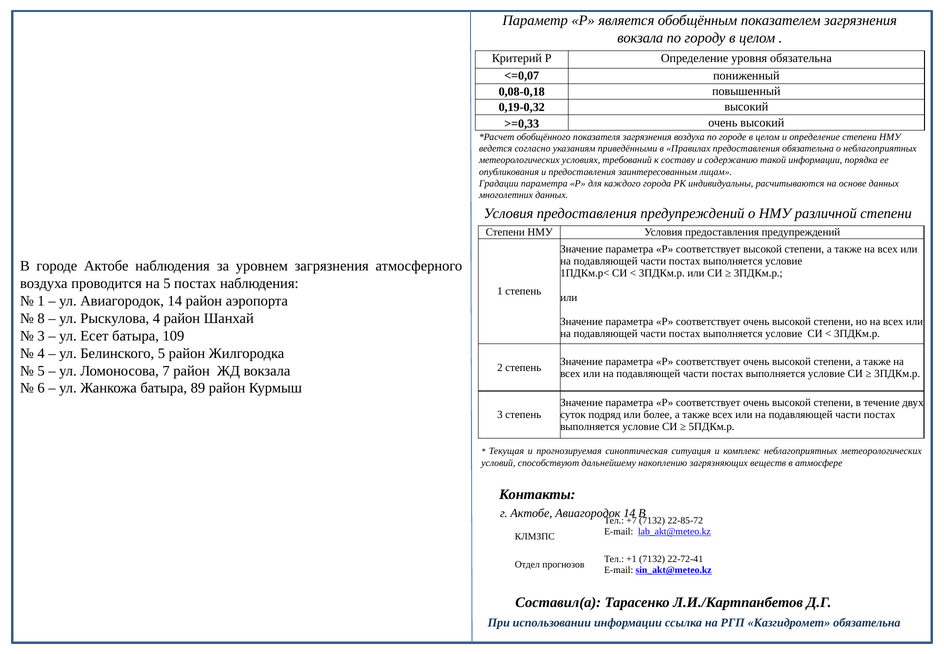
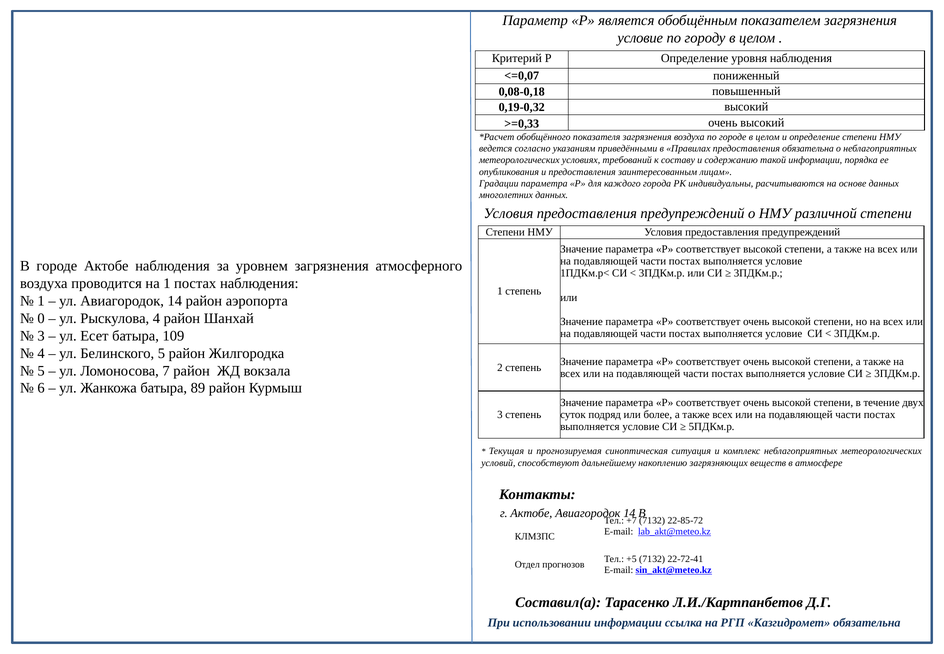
вокзала: вокзала -> условие (640, 38)
уровня обязательна: обязательна -> наблюдения (801, 58)
на 5: 5 -> 1 (167, 283)
8: 8 -> 0 (41, 318)
+1: +1 -> +5 (632, 559)
